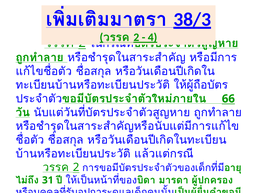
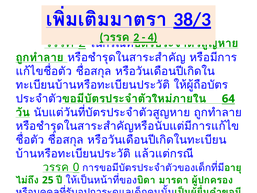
66: 66 -> 64 (228, 99)
2: 2 -> 0 (76, 167)
31: 31 -> 25 (48, 180)
